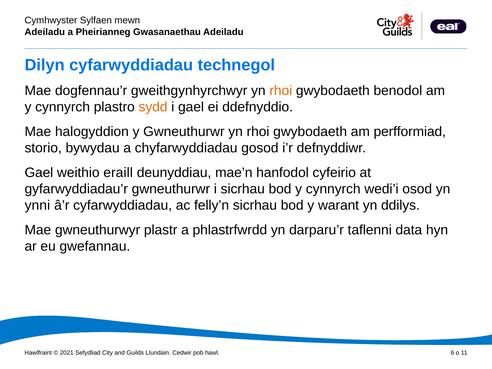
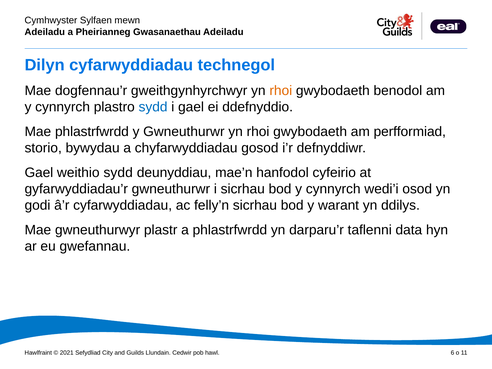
sydd colour: orange -> blue (153, 107)
Mae halogyddion: halogyddion -> phlastrfwrdd (92, 132)
weithio eraill: eraill -> sydd (118, 173)
ynni: ynni -> godi (38, 205)
